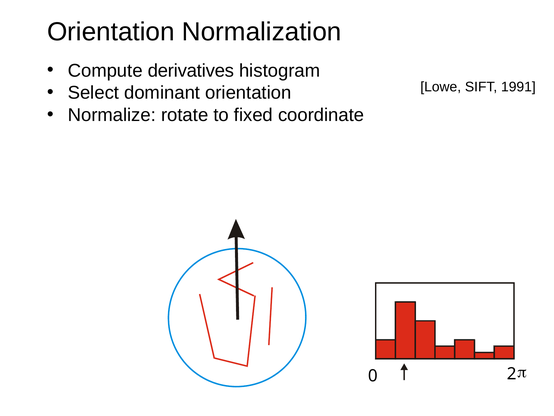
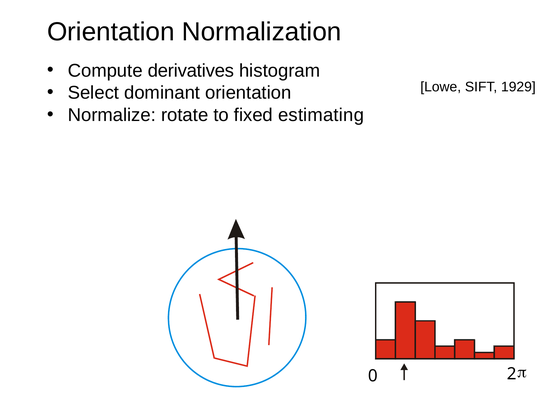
1991: 1991 -> 1929 (518, 87)
coordinate: coordinate -> estimating (321, 115)
